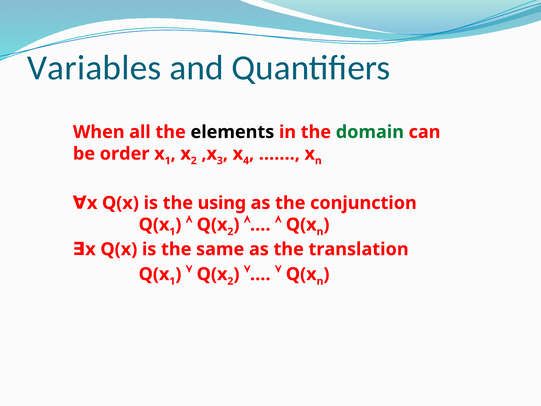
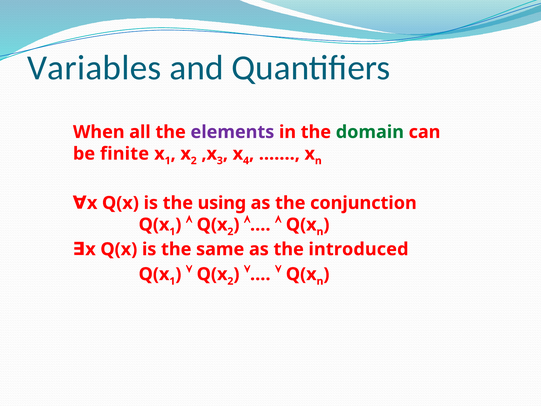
elements colour: black -> purple (232, 132)
order: order -> finite (125, 154)
translation: translation -> introduced (358, 249)
